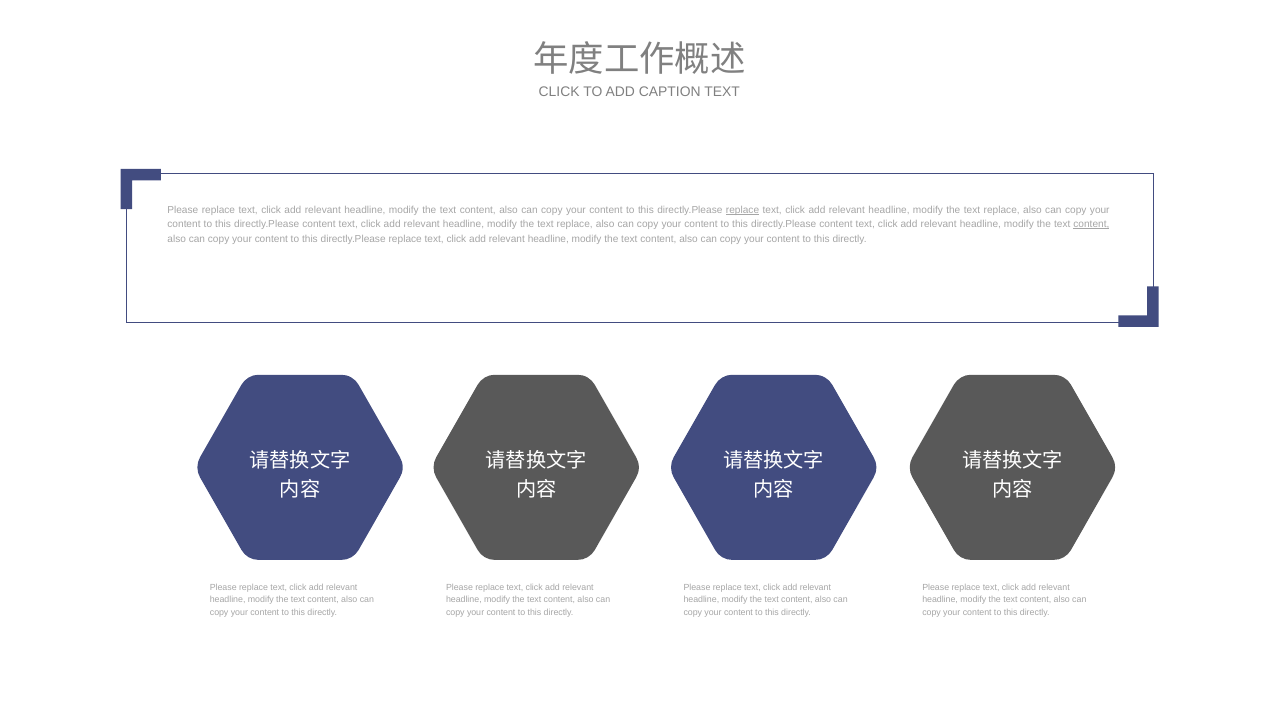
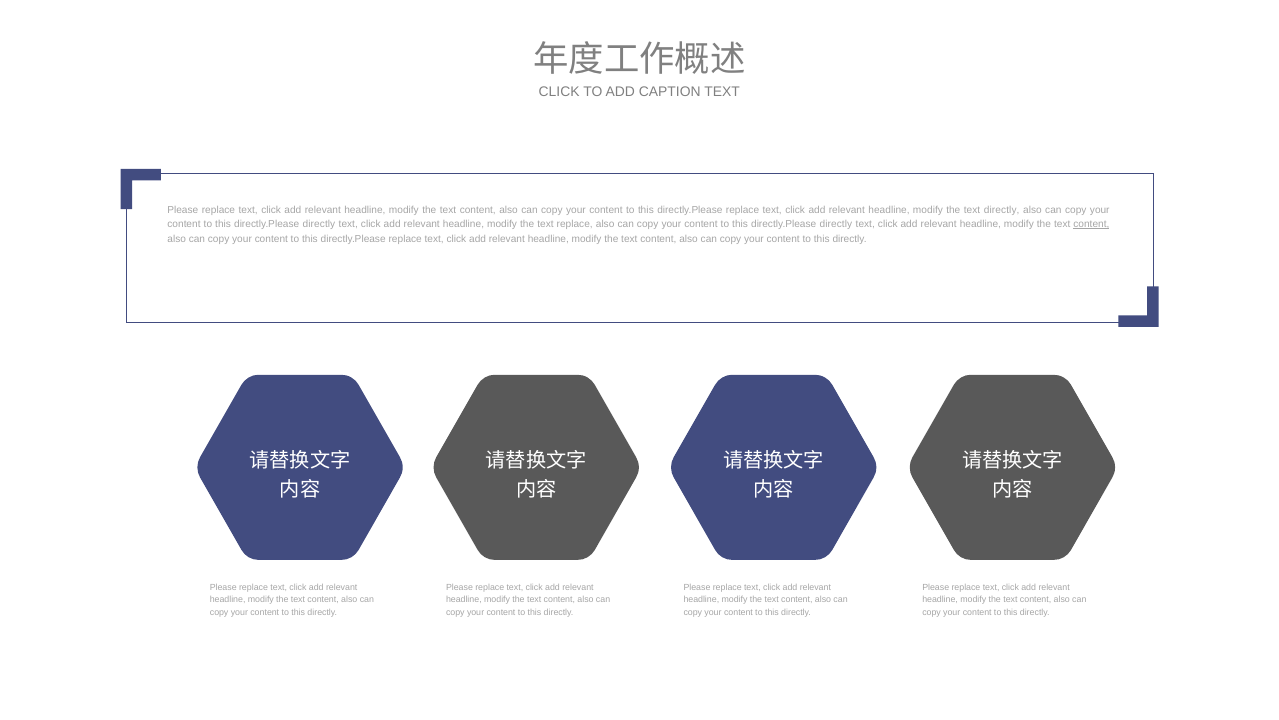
replace underline: present -> none (743, 210)
replace: replace -> directly (1002, 210)
content: content -> directly (319, 224)
content: content -> directly (836, 224)
